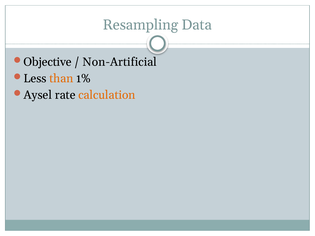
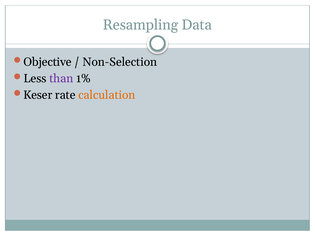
Non-Artificial: Non-Artificial -> Non-Selection (120, 62)
than colour: orange -> purple (61, 79)
Aysel: Aysel -> Keser (38, 95)
